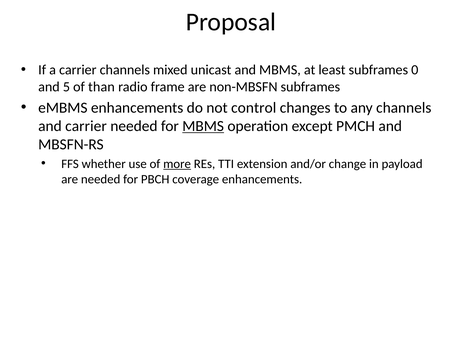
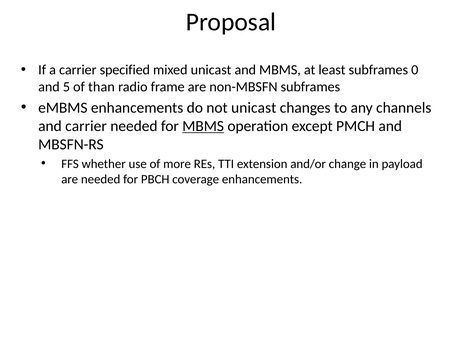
carrier channels: channels -> specified (125, 70)
not control: control -> unicast (254, 108)
more underline: present -> none (177, 164)
